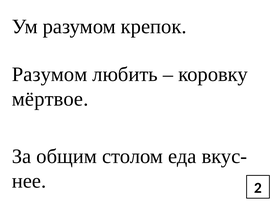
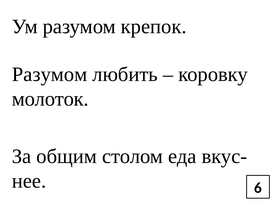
мёртвое: мёртвое -> молоток (50, 99)
2: 2 -> 6 (258, 188)
